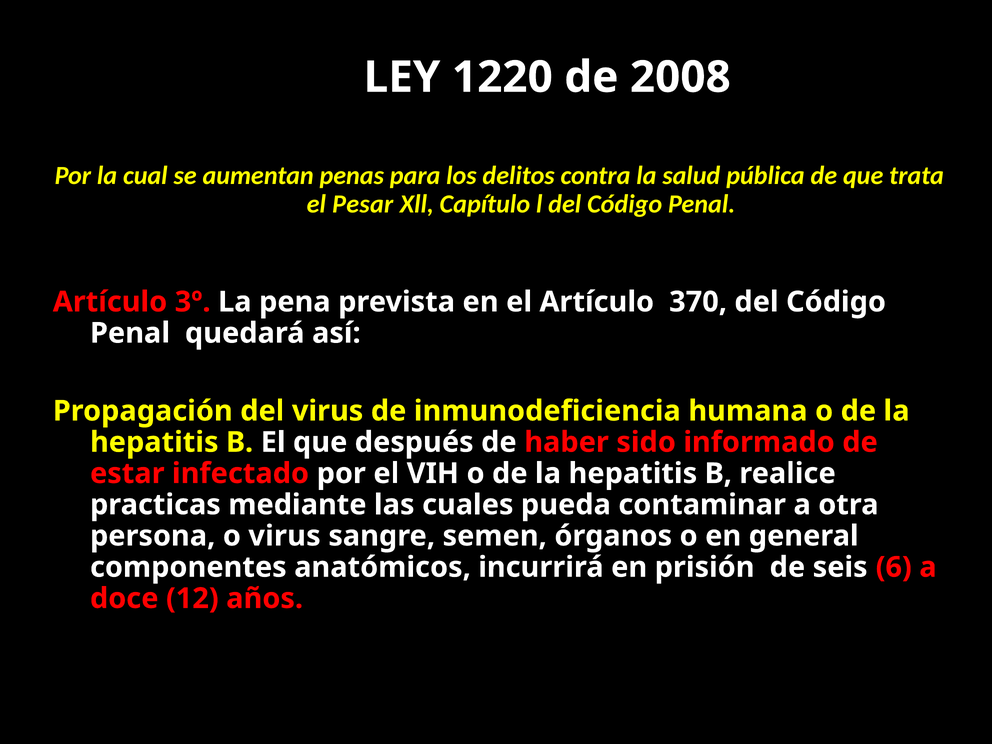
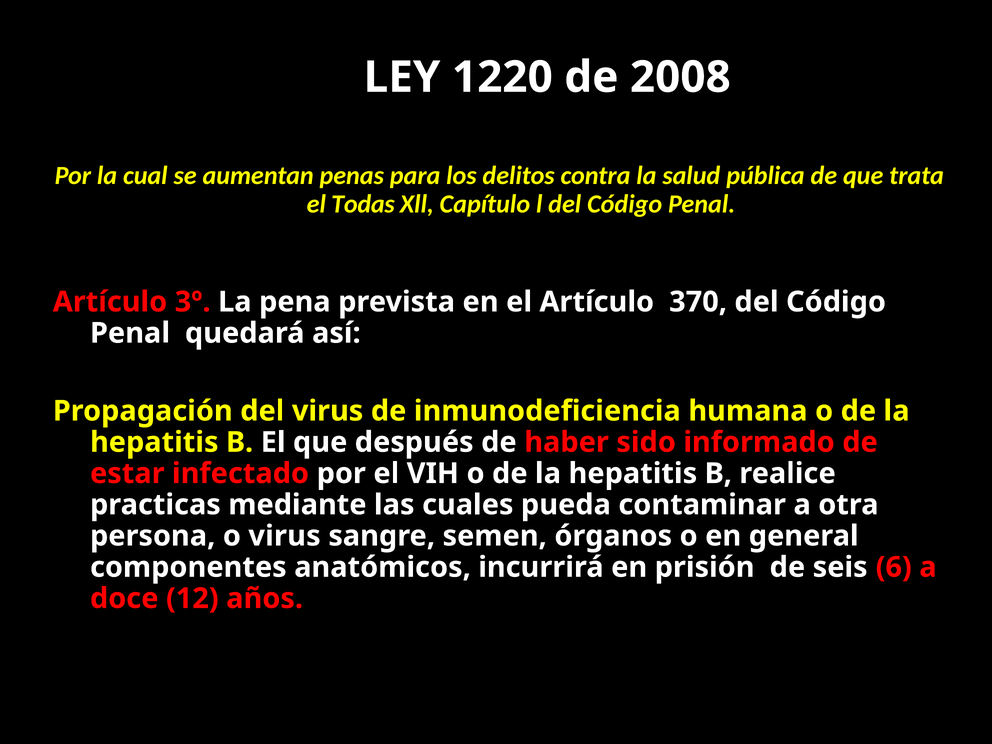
Pesar: Pesar -> Todas (363, 204)
